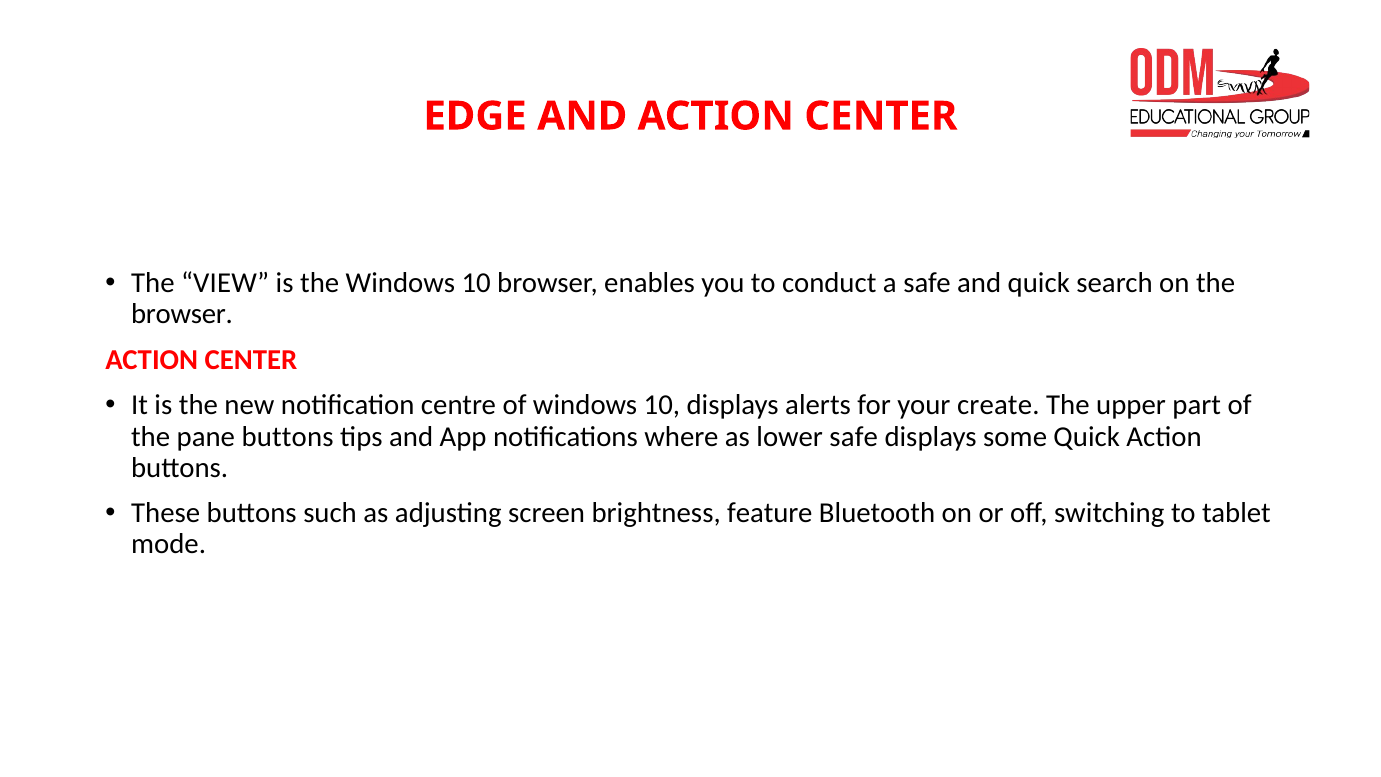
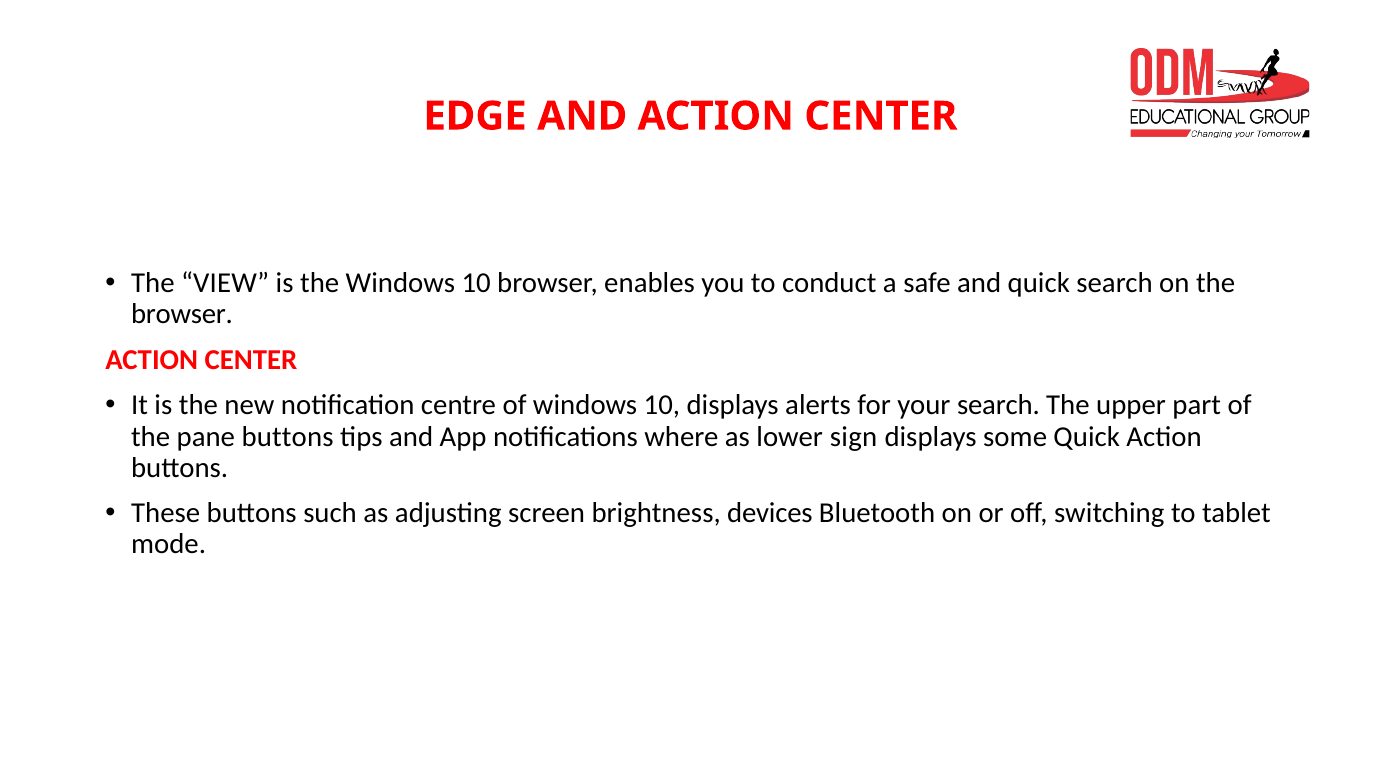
your create: create -> search (998, 405)
lower safe: safe -> sign (854, 436)
feature: feature -> devices (770, 513)
